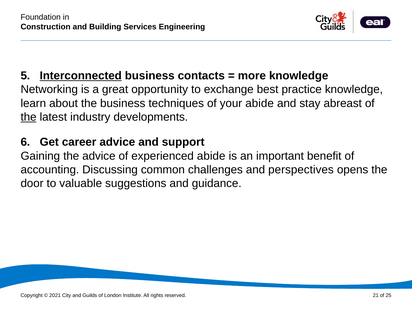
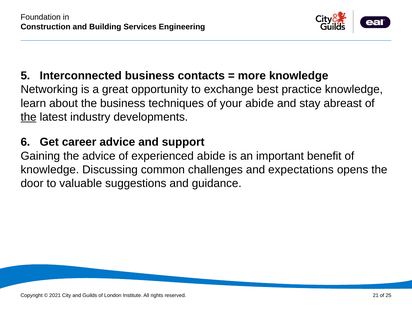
Interconnected underline: present -> none (81, 76)
accounting: accounting -> knowledge (50, 170)
perspectives: perspectives -> expectations (301, 170)
